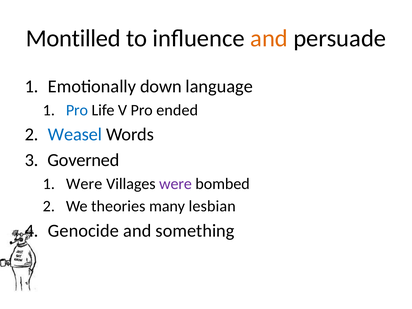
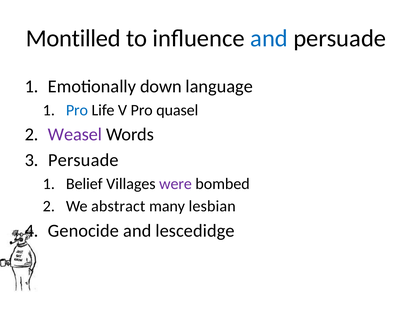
and colour: orange -> blue (269, 38)
ended: ended -> quasel (177, 110)
Weasel colour: blue -> purple (75, 135)
Governed: Governed -> Persuade (83, 160)
Were: Were -> Belief (84, 184)
theories: theories -> abstract (118, 206)
something: something -> lescedidge (195, 231)
